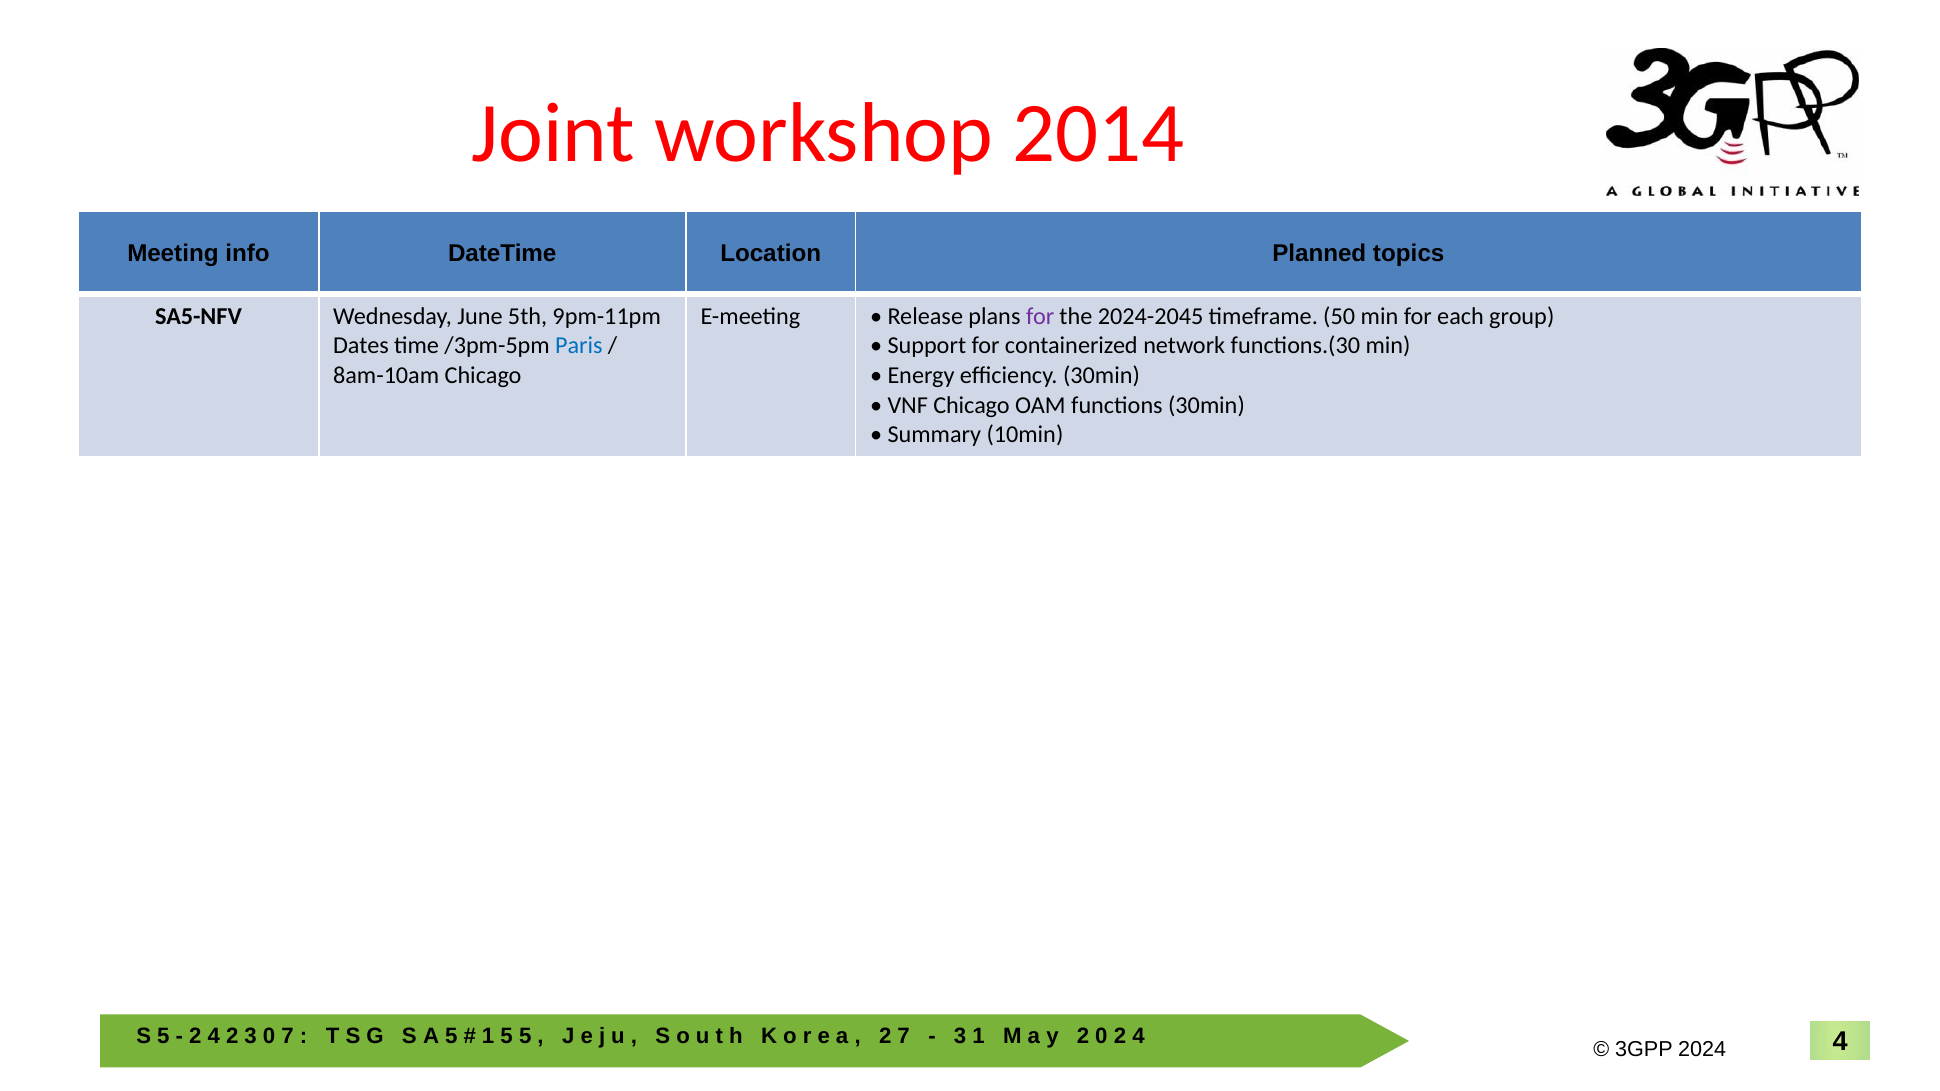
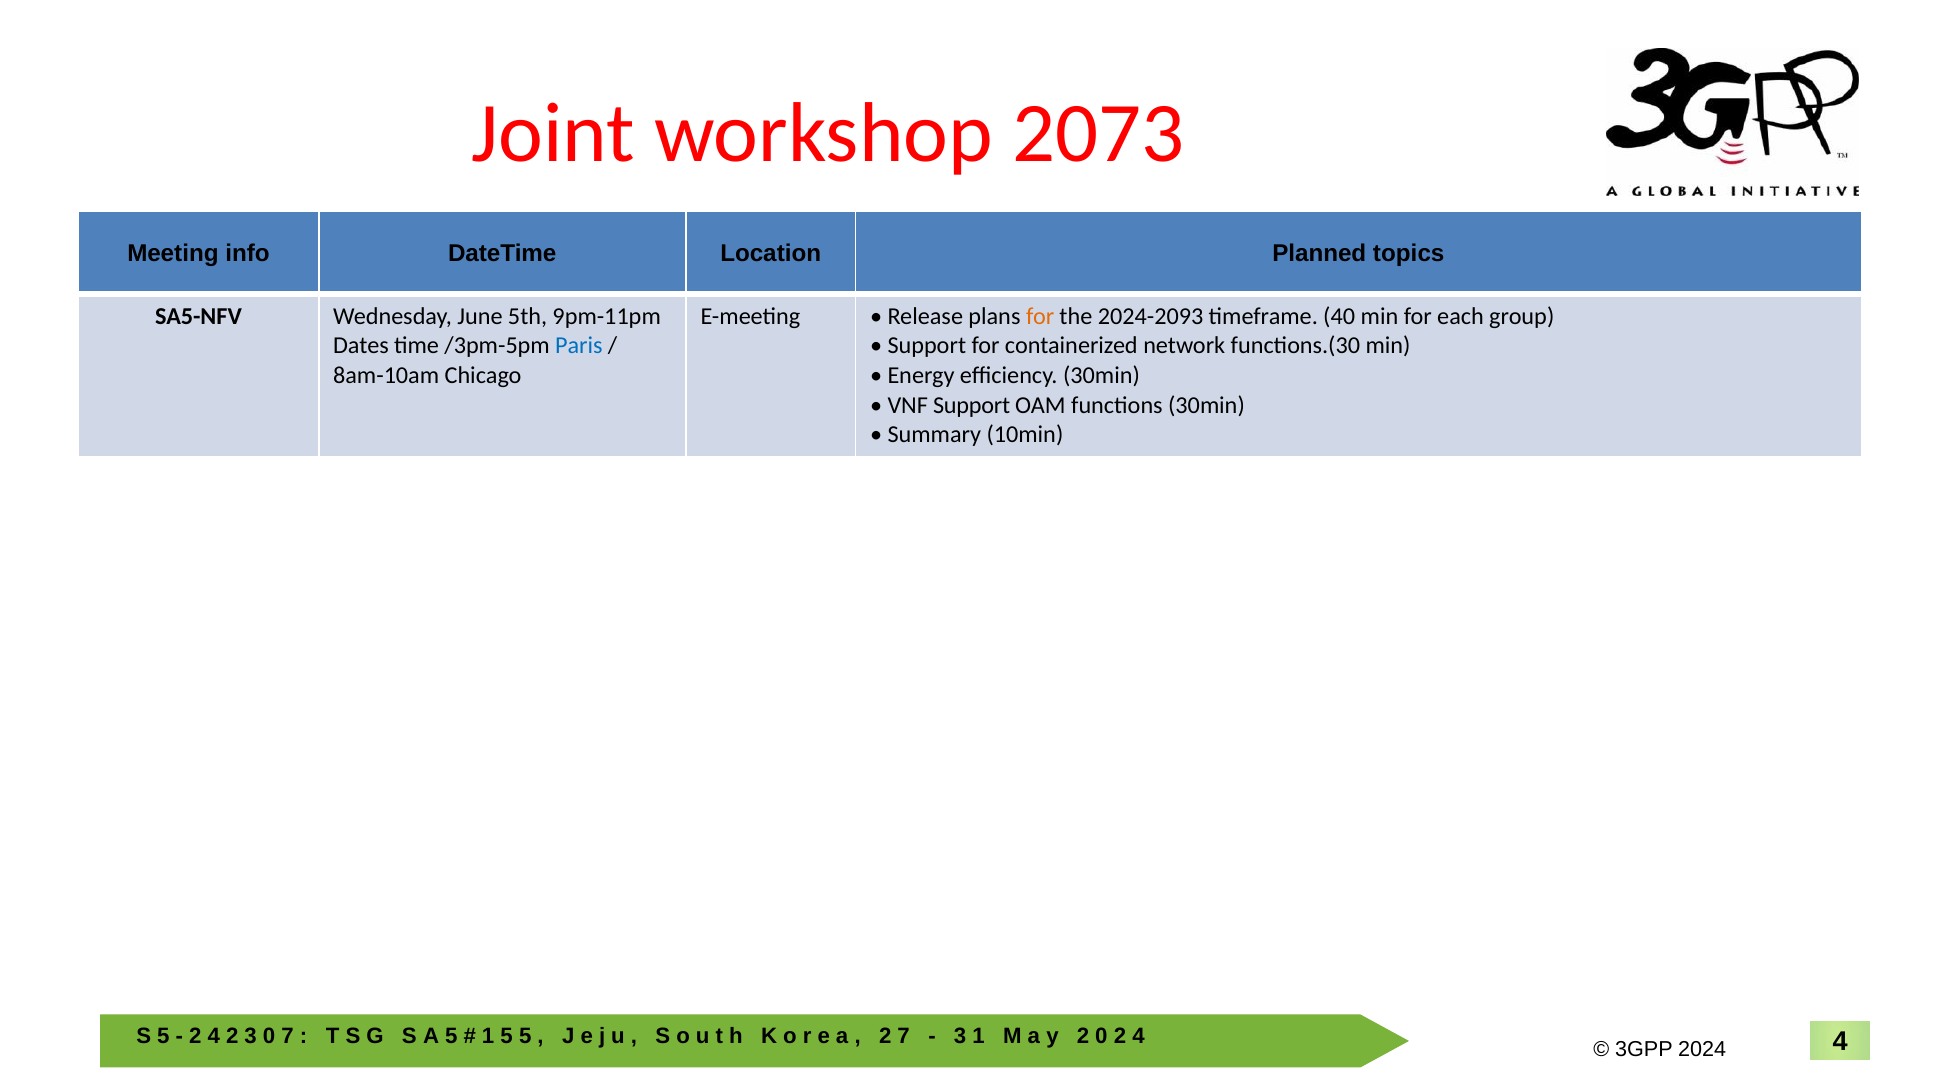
2014: 2014 -> 2073 (1098, 133)
for colour: purple -> orange (1040, 316)
2024-2045: 2024-2045 -> 2024-2093 (1151, 316)
50: 50 -> 40 (1339, 316)
VNF Chicago: Chicago -> Support (972, 405)
